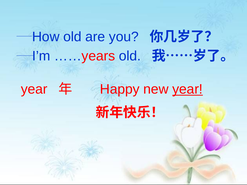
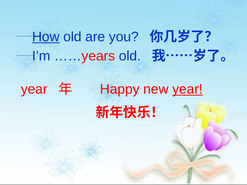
How underline: none -> present (46, 37)
